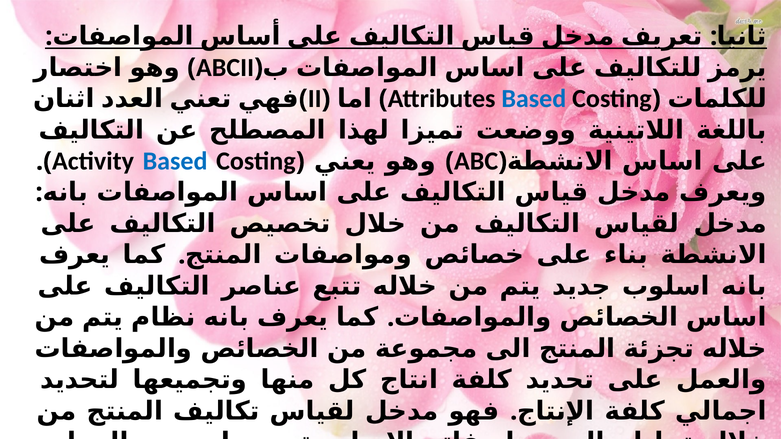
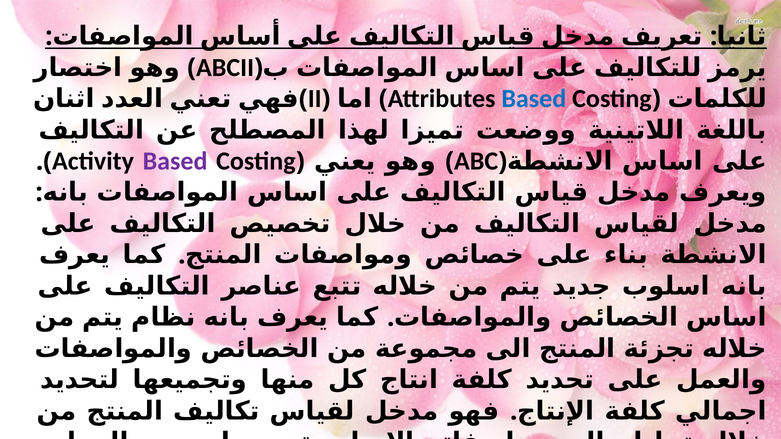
Based colour: blue -> purple (175, 161)
